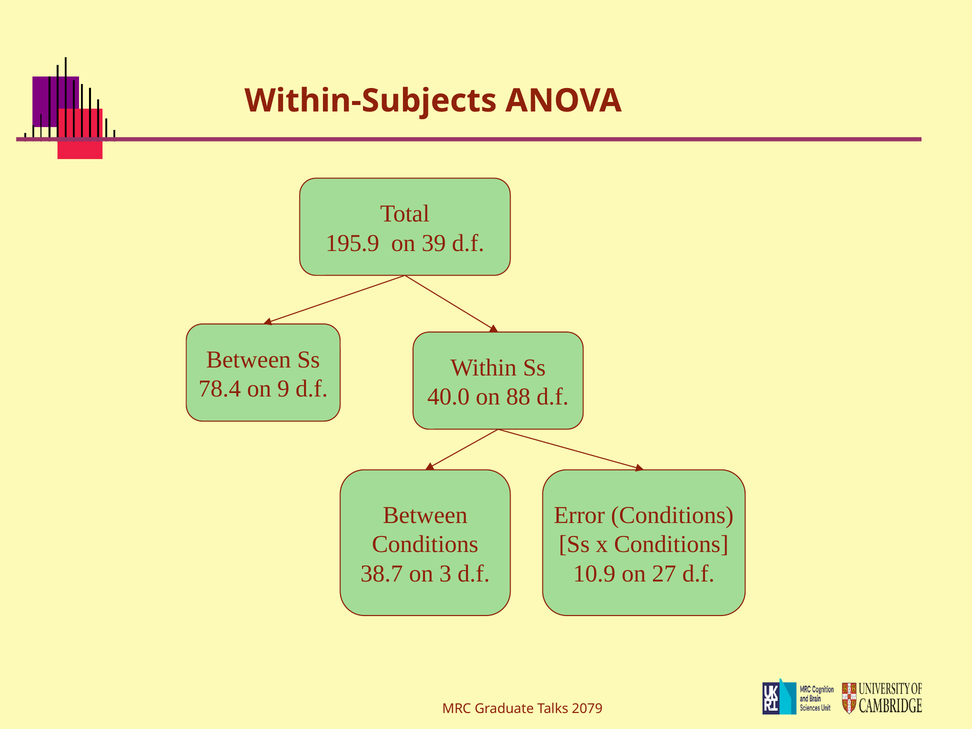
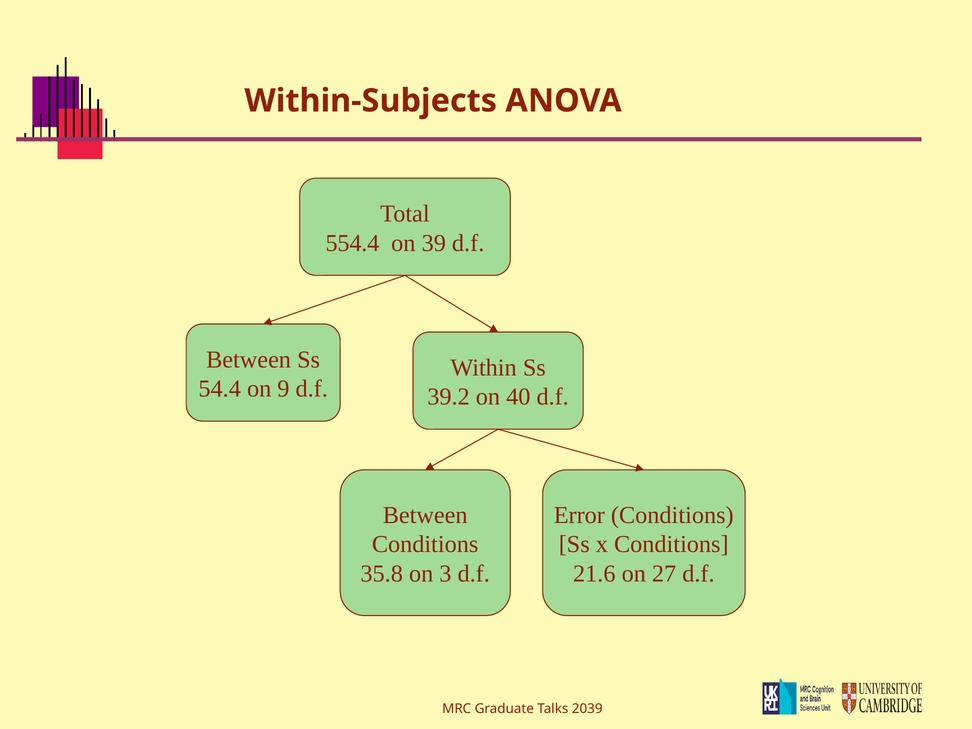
195.9: 195.9 -> 554.4 (352, 243)
78.4: 78.4 -> 54.4 (220, 389)
40.0: 40.0 -> 39.2 (449, 397)
88: 88 -> 40 (518, 397)
38.7: 38.7 -> 35.8 (382, 573)
10.9: 10.9 -> 21.6 (594, 573)
2079: 2079 -> 2039 (587, 709)
